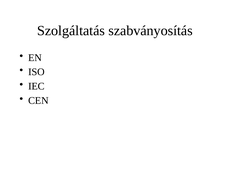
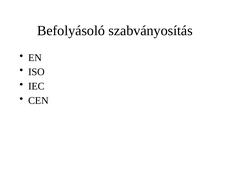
Szolgáltatás: Szolgáltatás -> Befolyásoló (71, 31)
